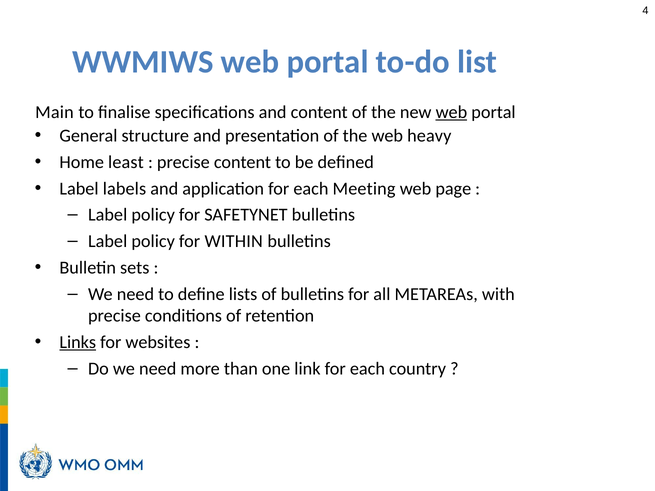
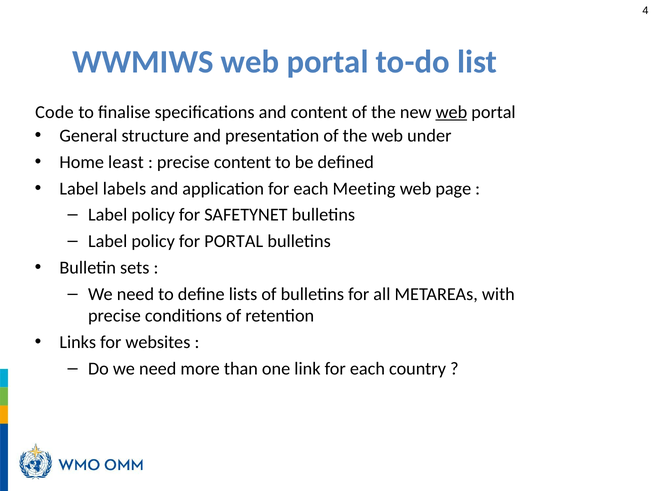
Main: Main -> Code (54, 112)
heavy: heavy -> under (429, 136)
for WITHIN: WITHIN -> PORTAL (234, 241)
Links underline: present -> none (78, 342)
